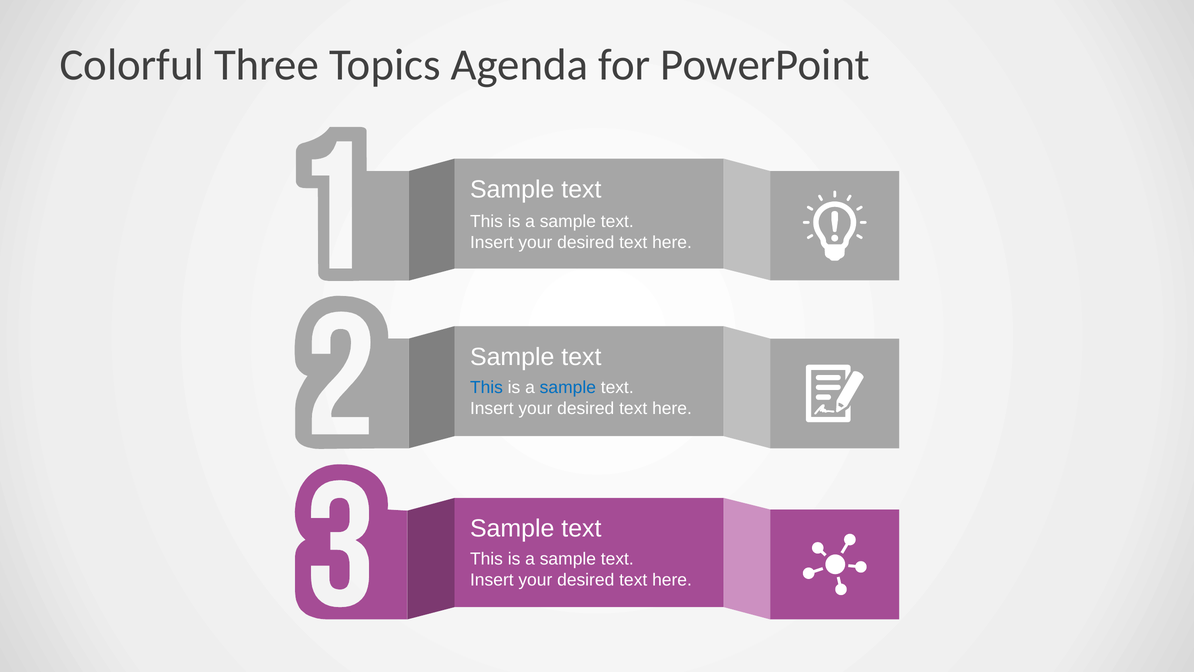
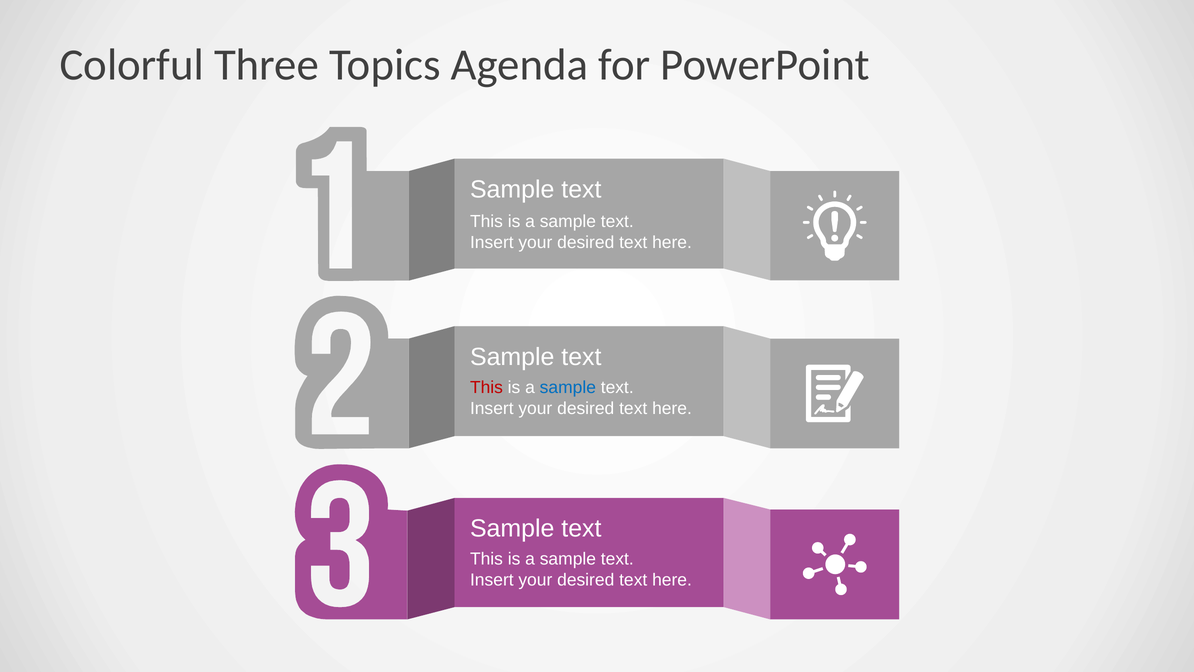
This colour: blue -> red (486, 387)
